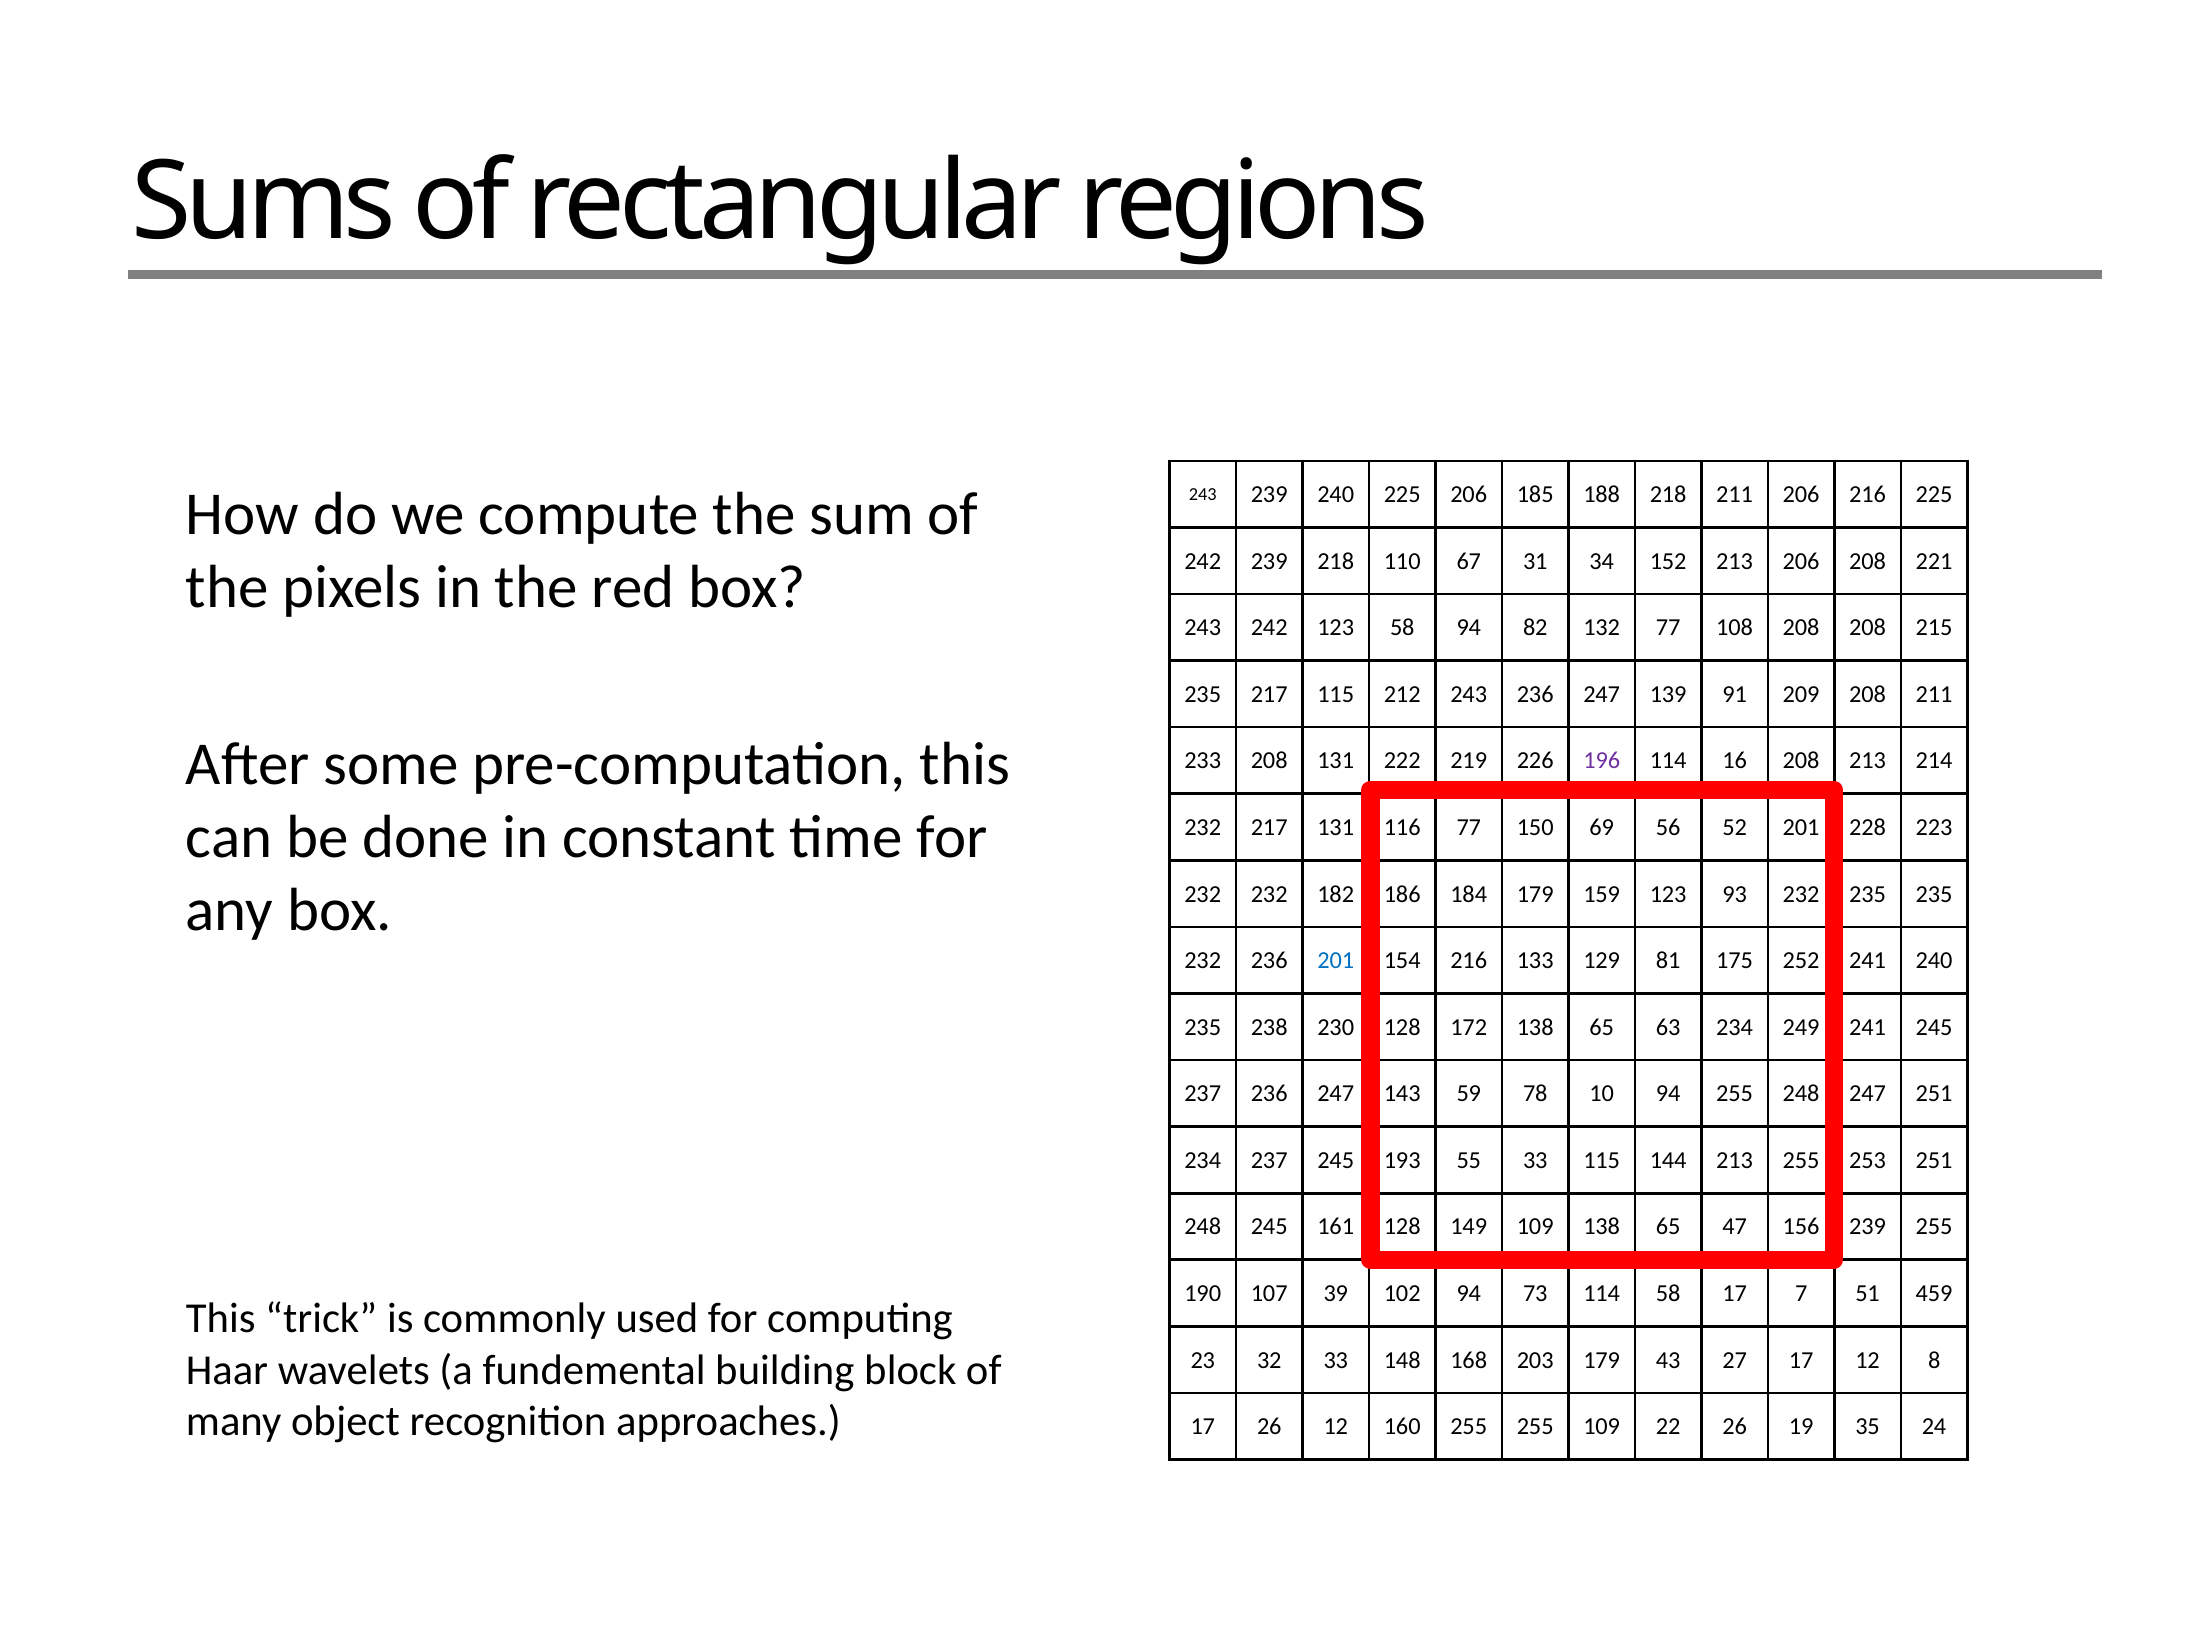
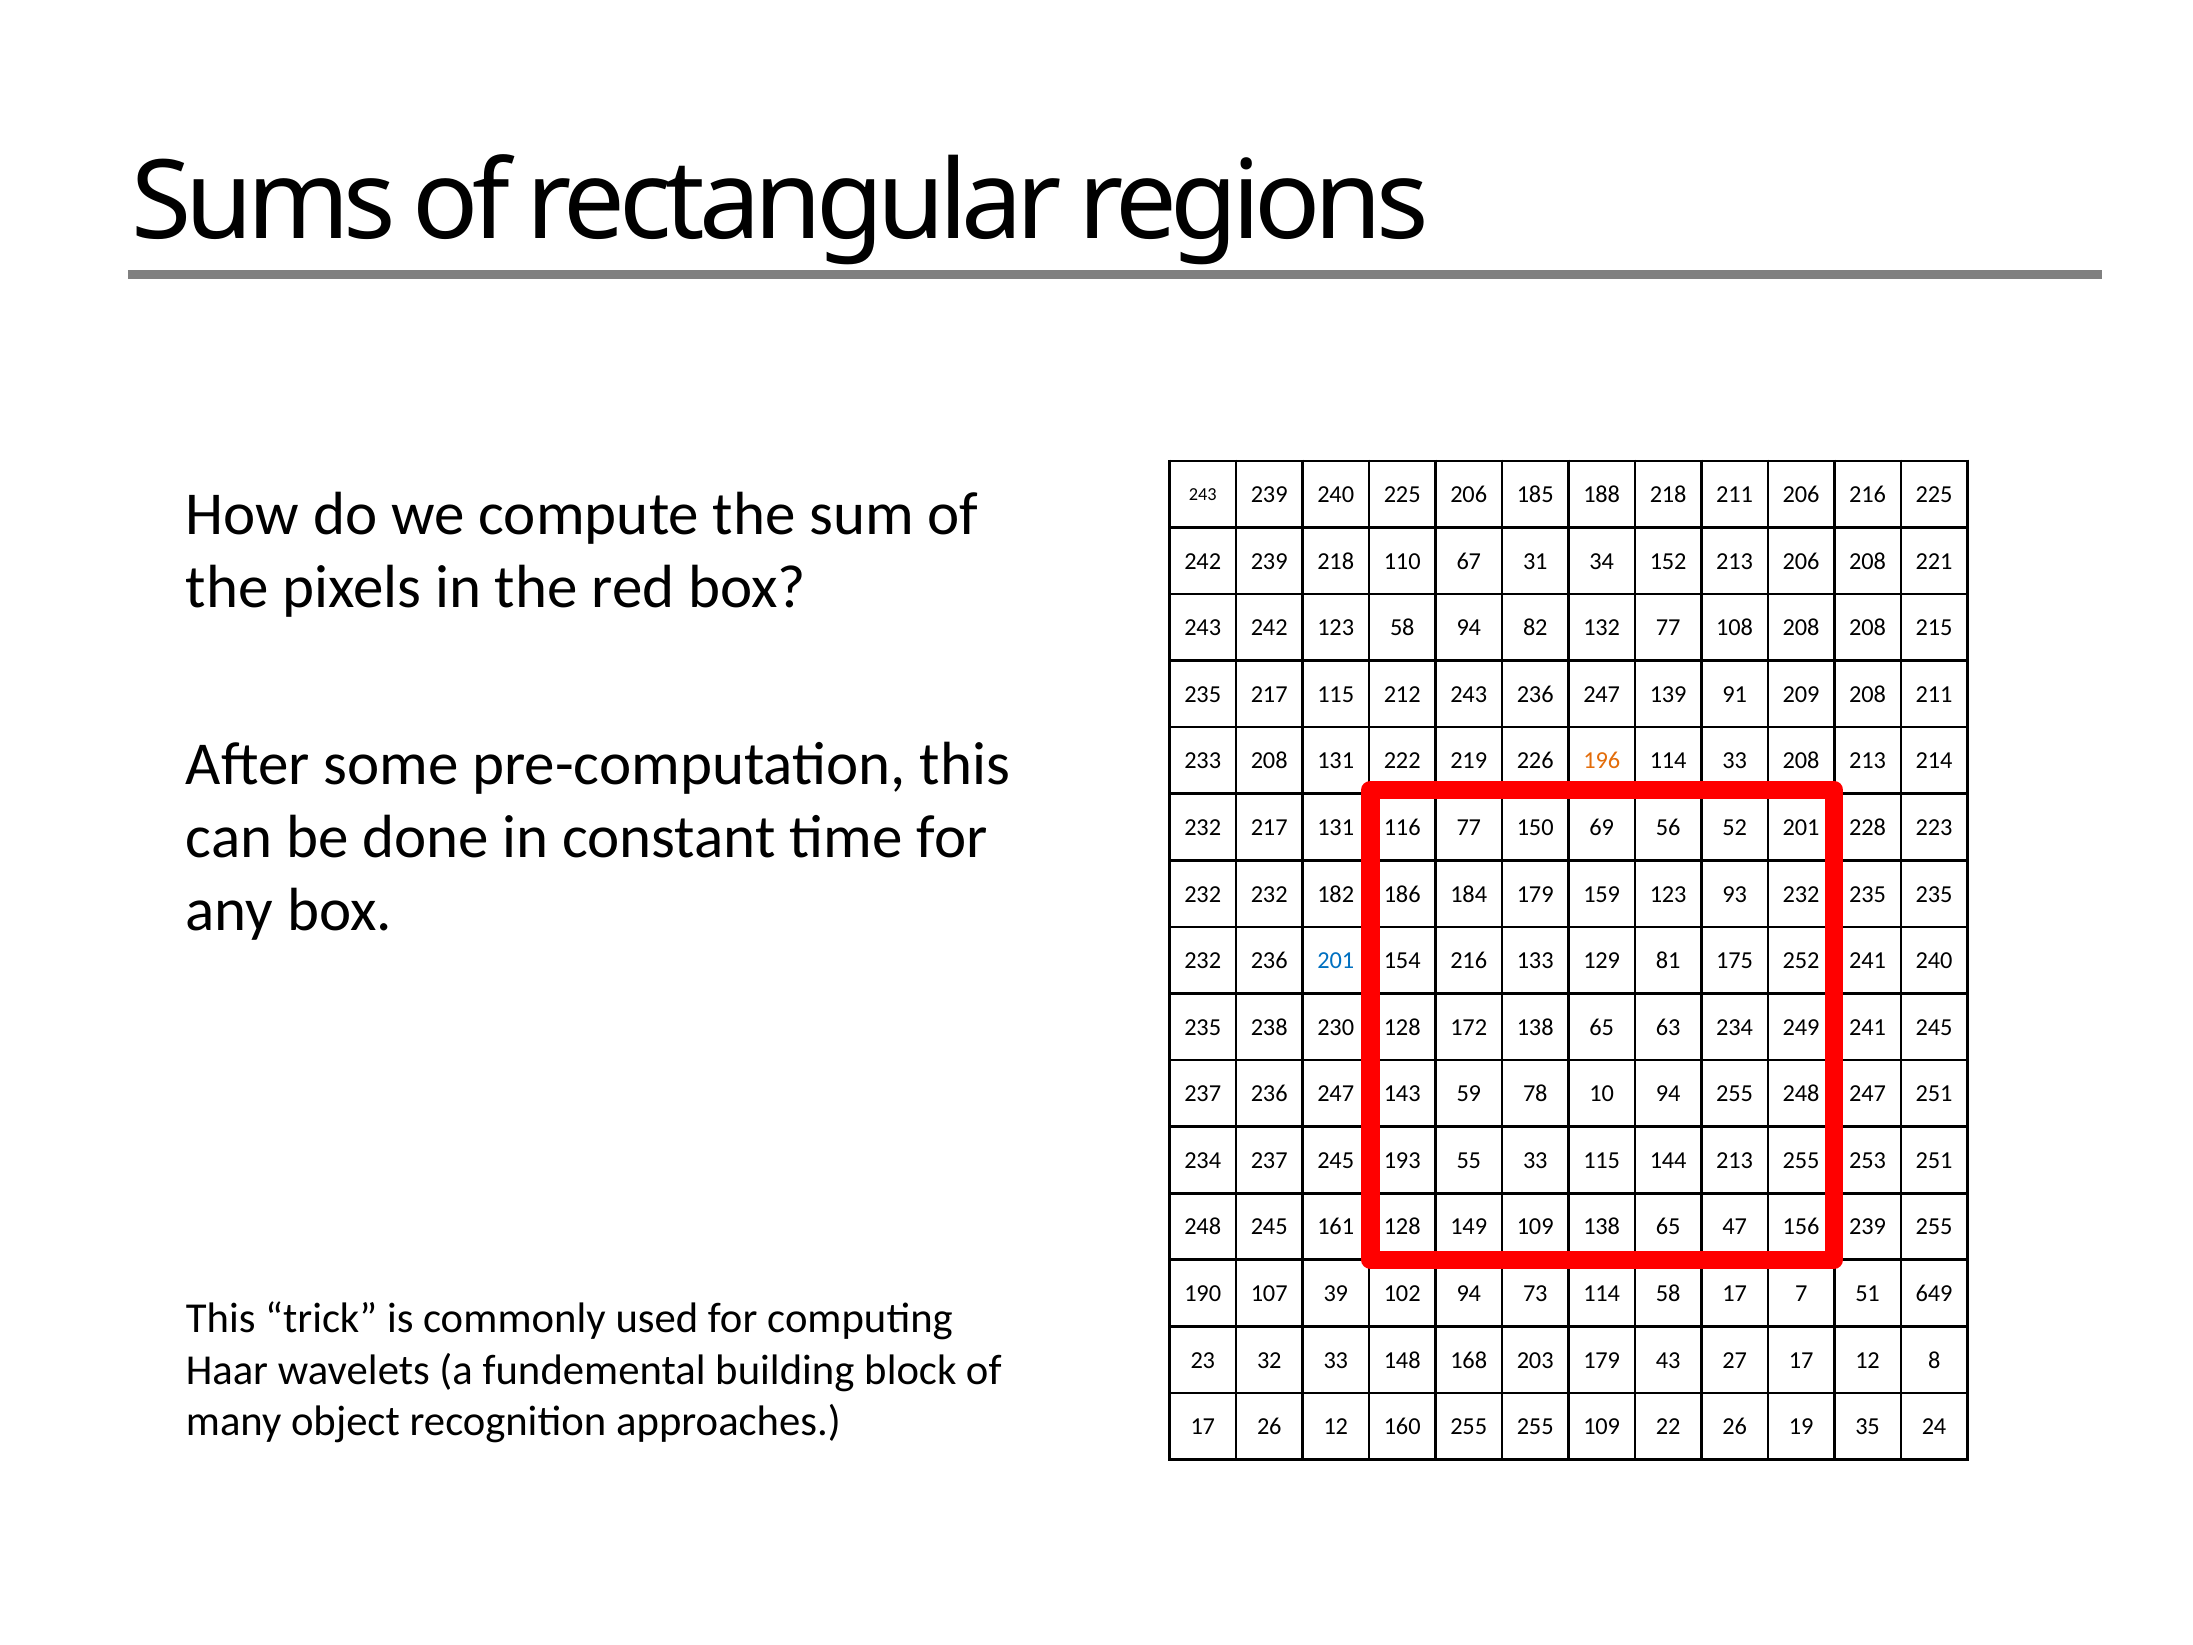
196 colour: purple -> orange (1602, 761)
114 16: 16 -> 33 (1735, 761)
459: 459 -> 649 (1934, 1293)
